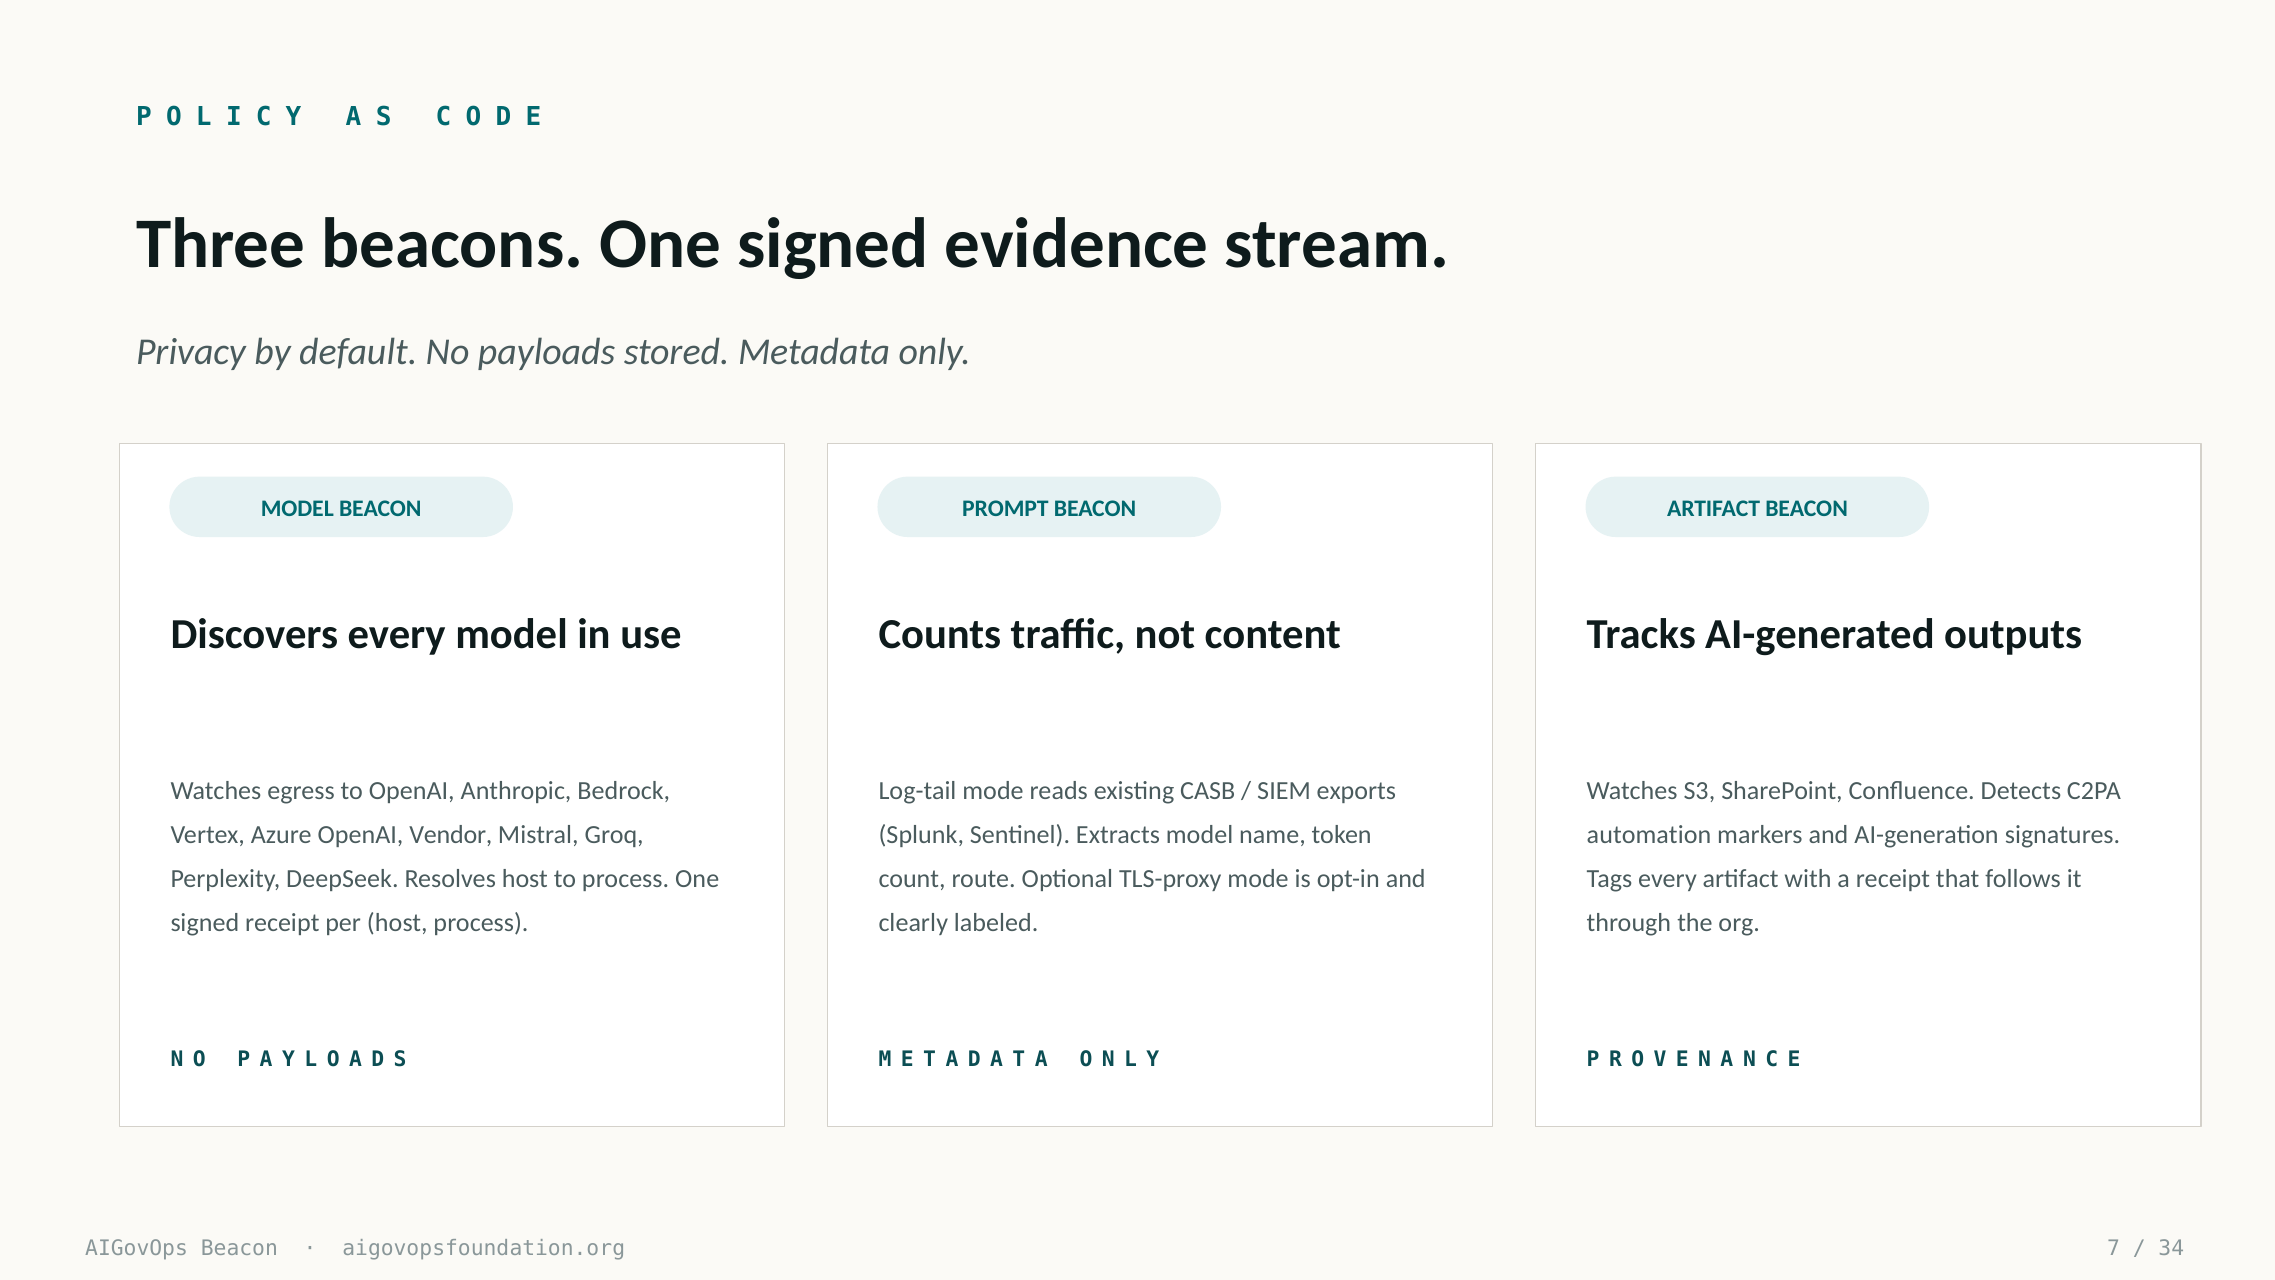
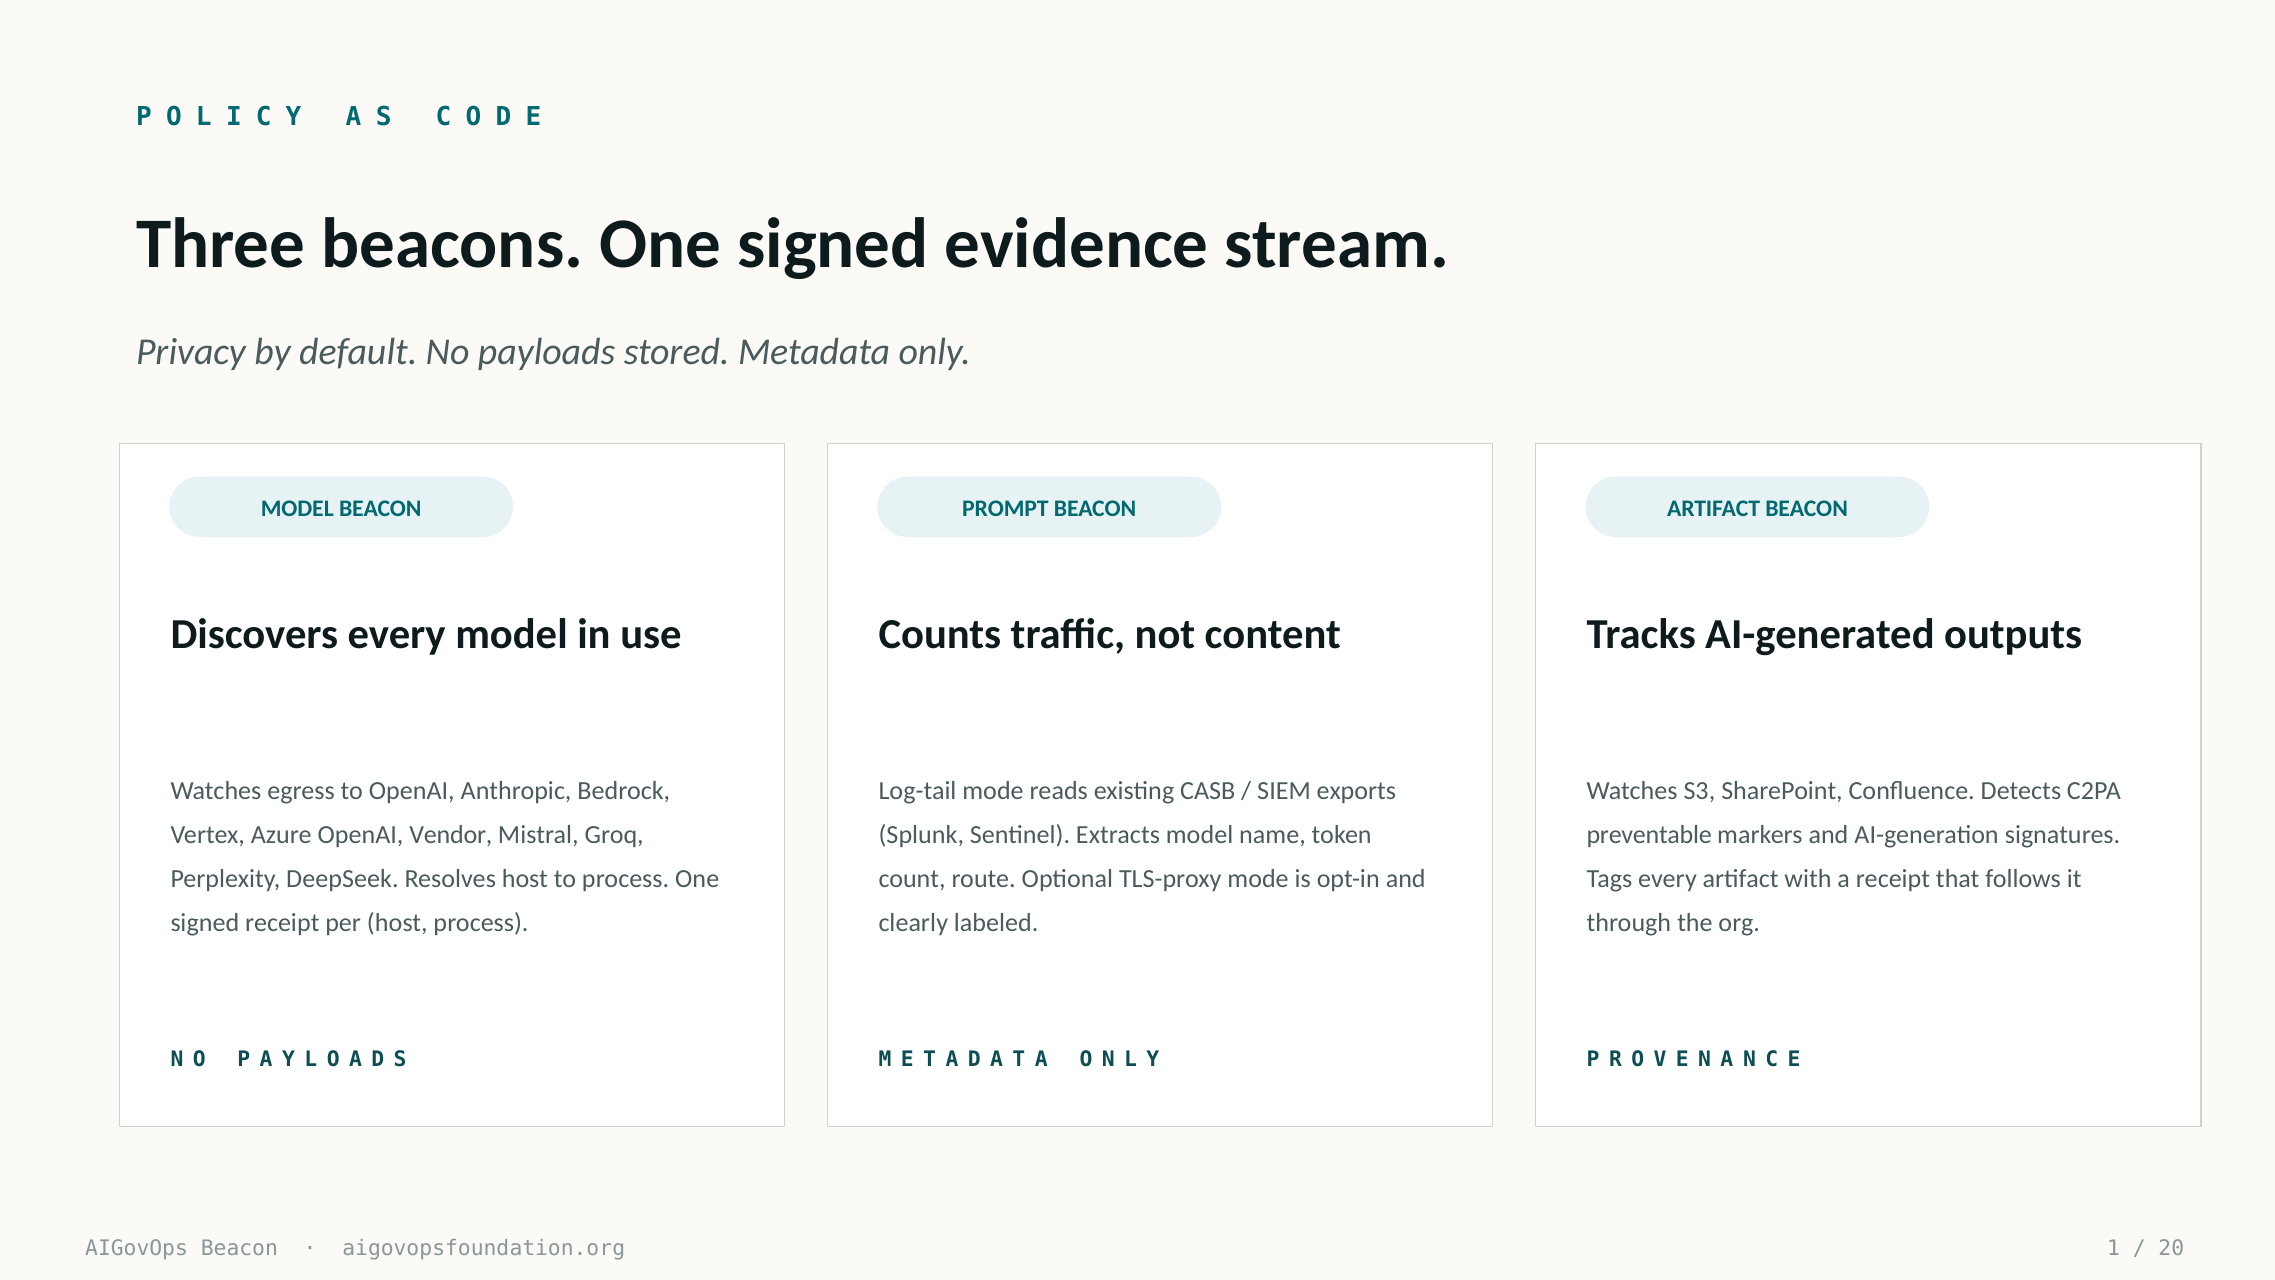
automation: automation -> preventable (1649, 835)
7: 7 -> 1 (2114, 1248)
34: 34 -> 20 (2171, 1248)
